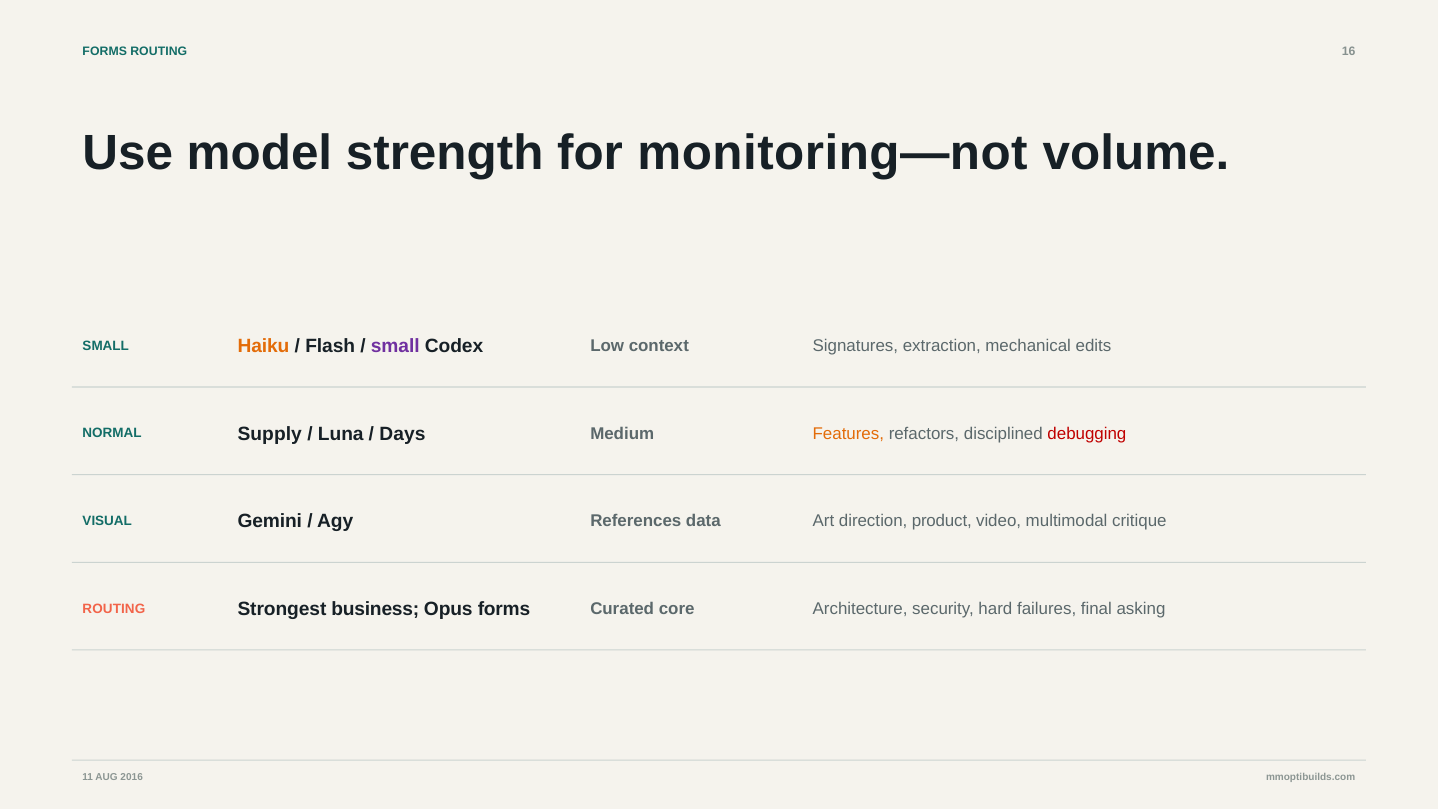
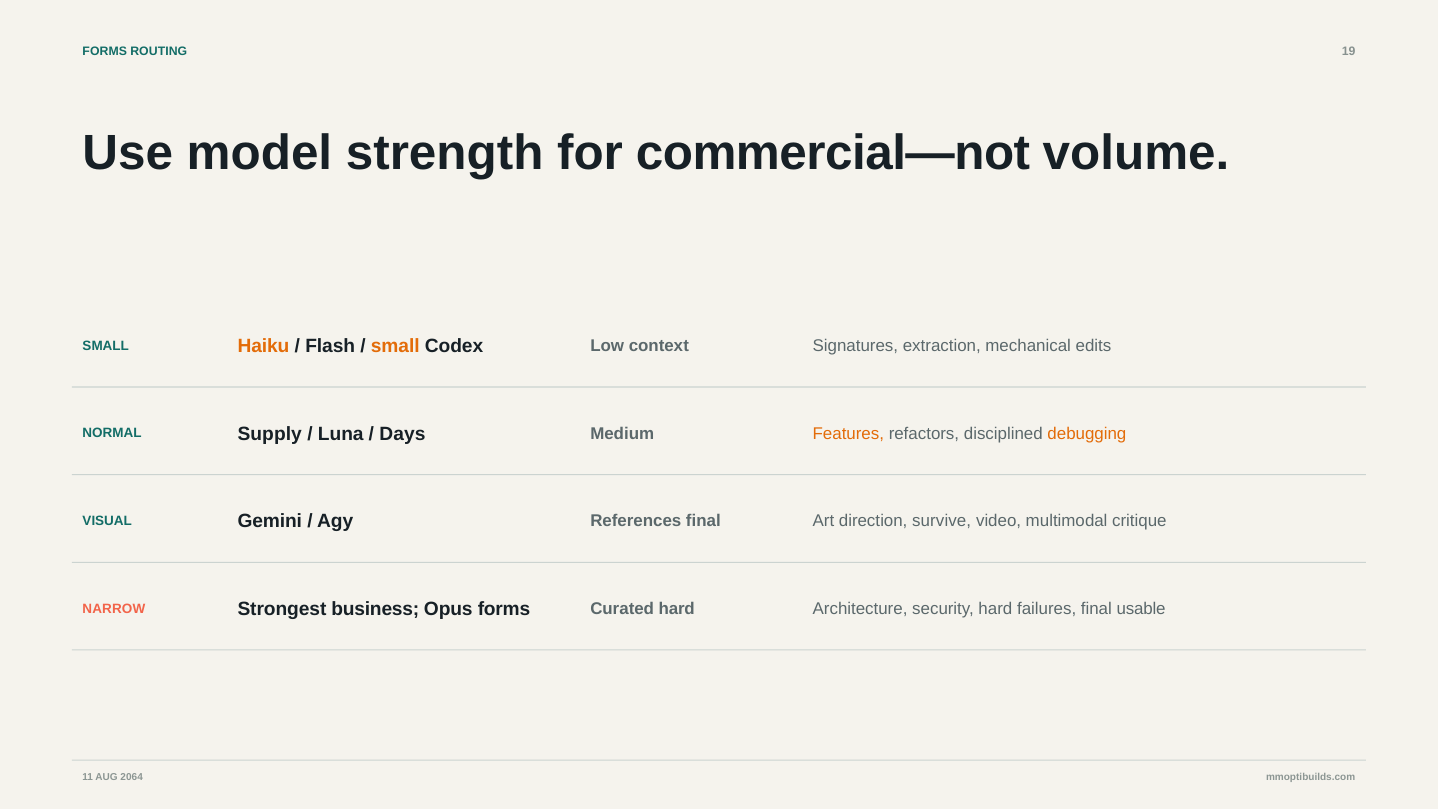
16: 16 -> 19 (1349, 51)
monitoring—not: monitoring—not -> commercial—not (833, 153)
small colour: purple -> orange (395, 346)
debugging colour: red -> orange (1087, 434)
References data: data -> final (703, 521)
product: product -> survive (942, 521)
ROUTING: ROUTING -> NARROW (114, 609)
Curated core: core -> hard (677, 609)
asking: asking -> usable (1141, 609)
2016: 2016 -> 2064 (132, 777)
